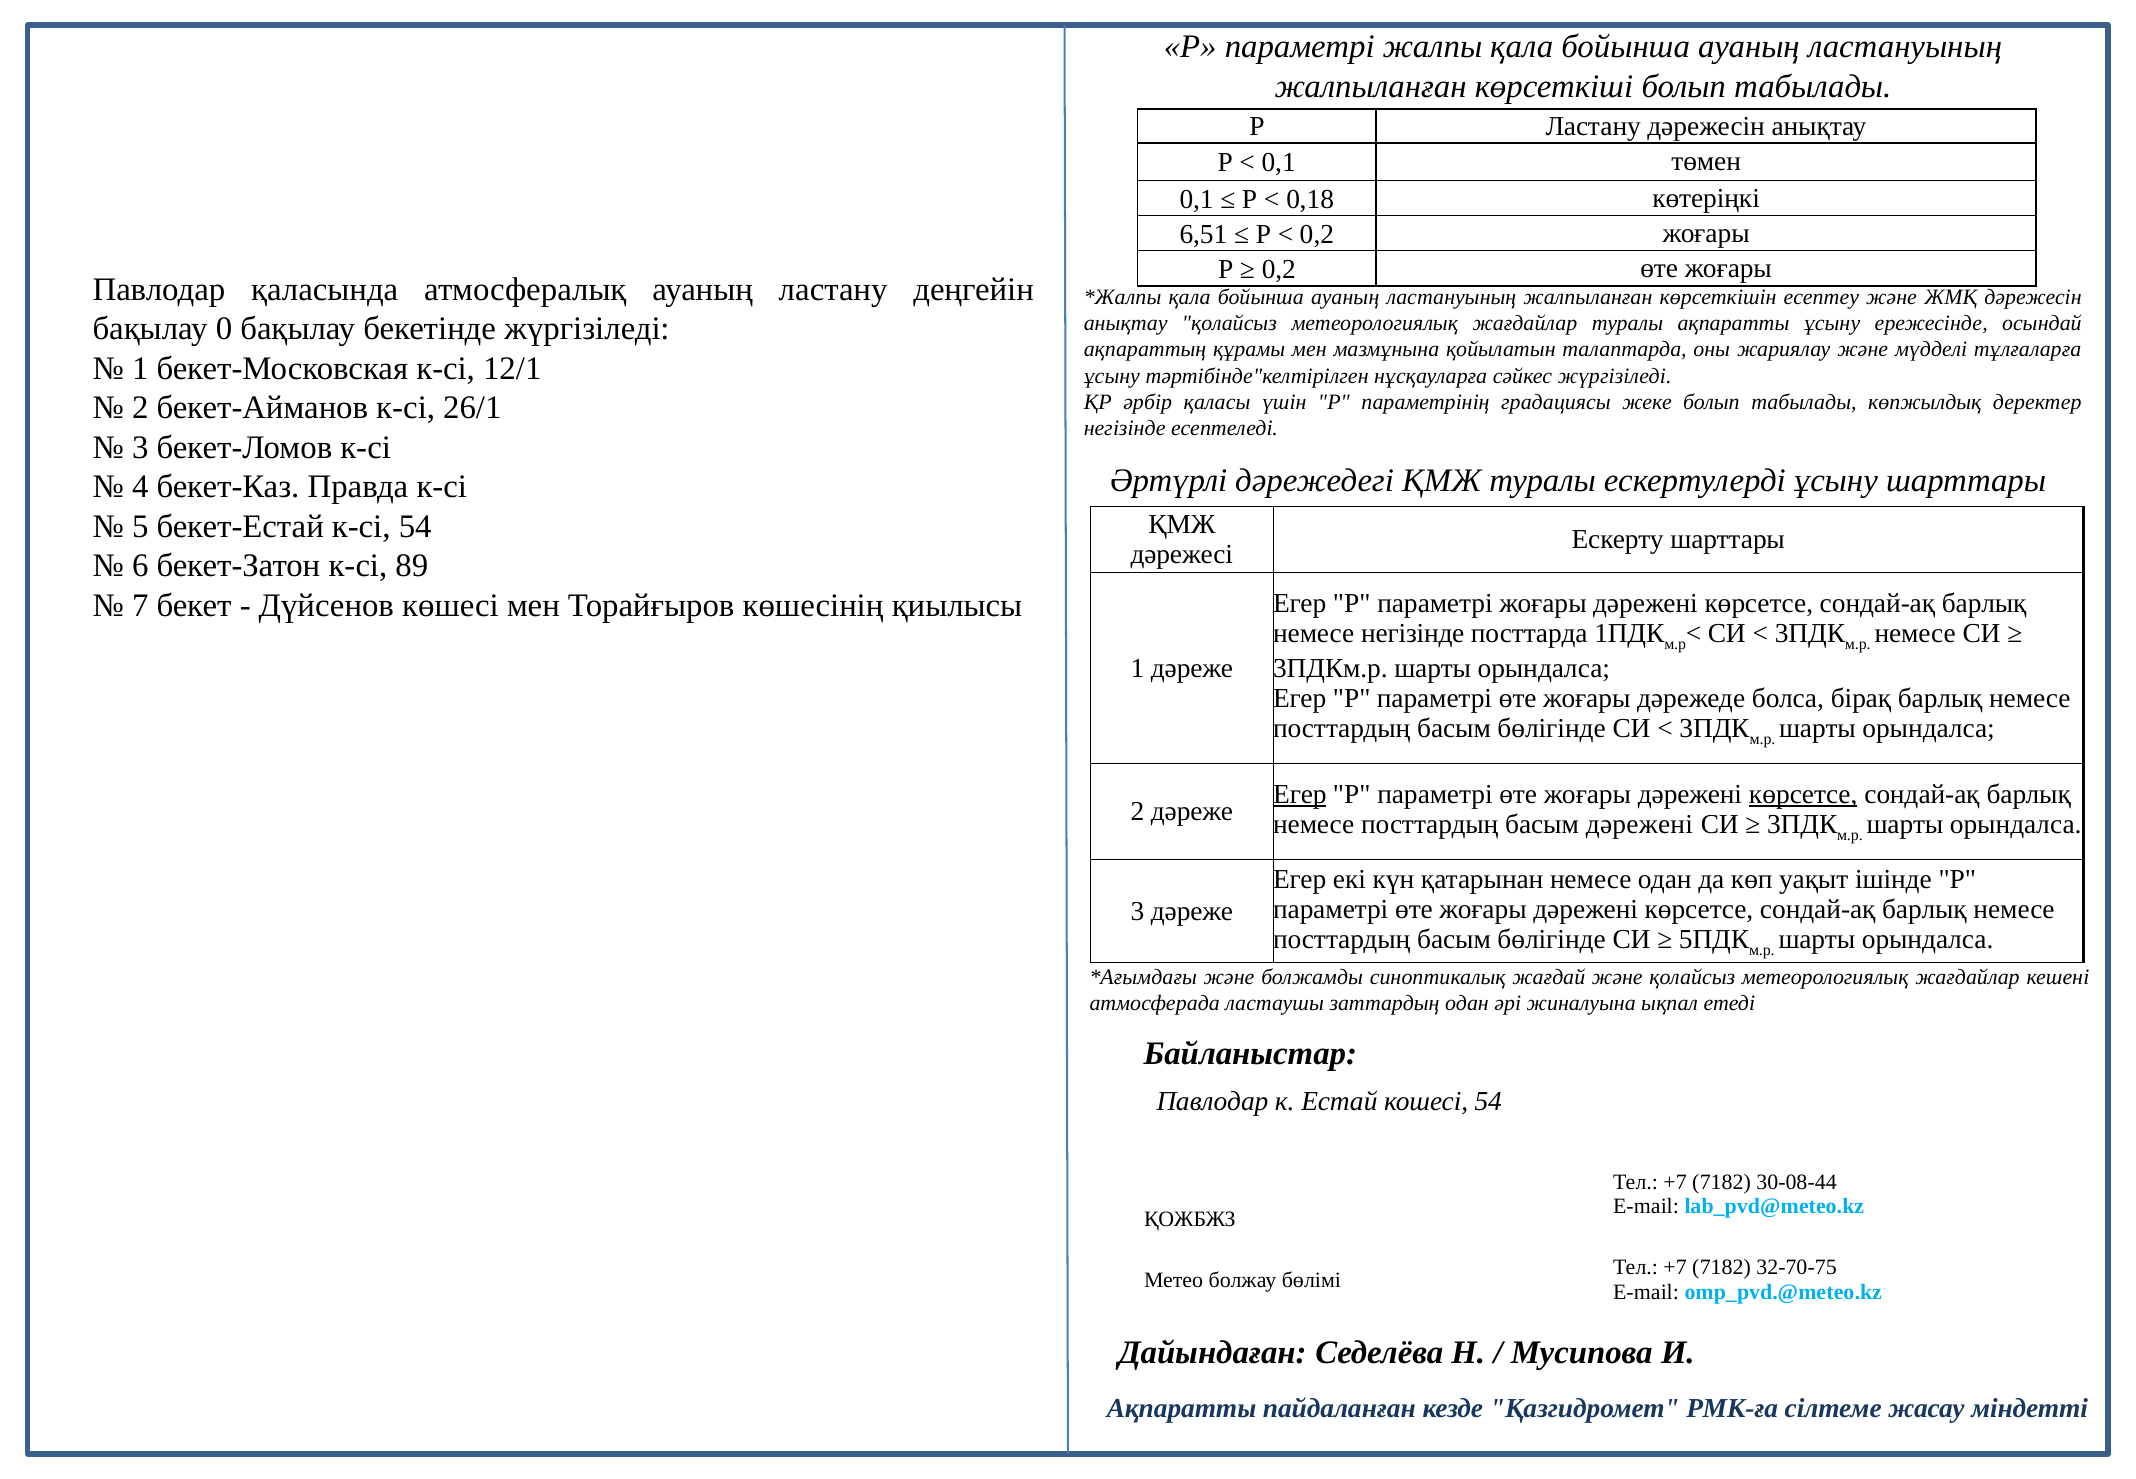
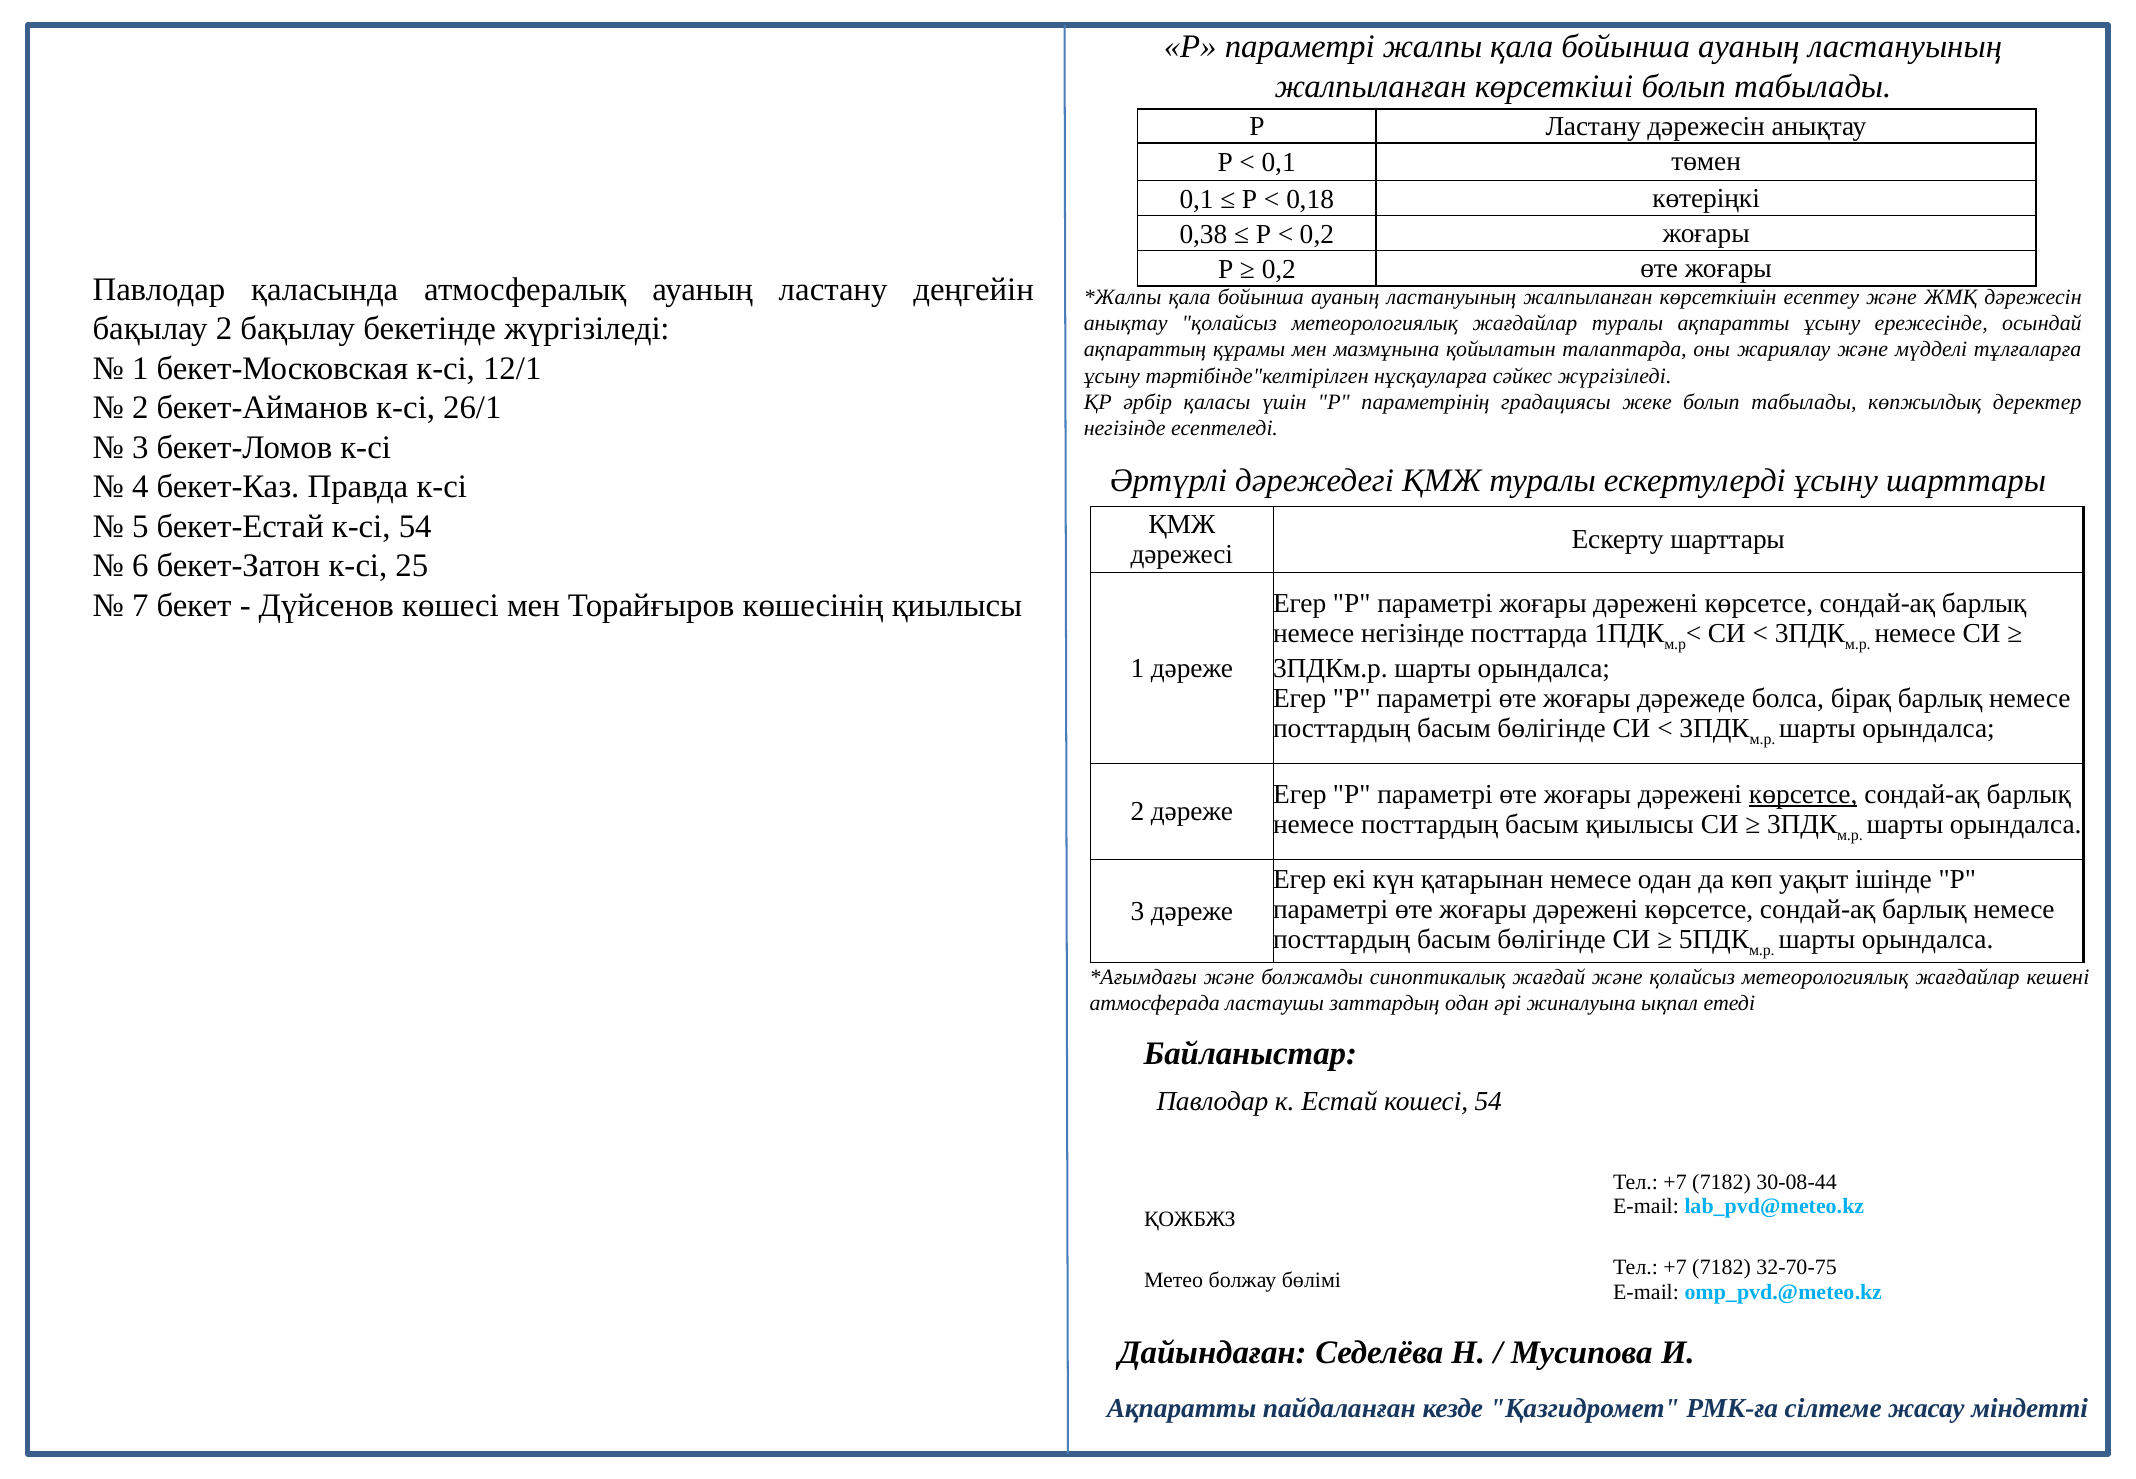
6,51: 6,51 -> 0,38 (1203, 234)
бақылау 0: 0 -> 2 (224, 329)
89: 89 -> 25 (412, 566)
Егер underline: present -> none (1300, 794)
басым дәрежені: дәрежені -> қиылысы (1640, 825)
